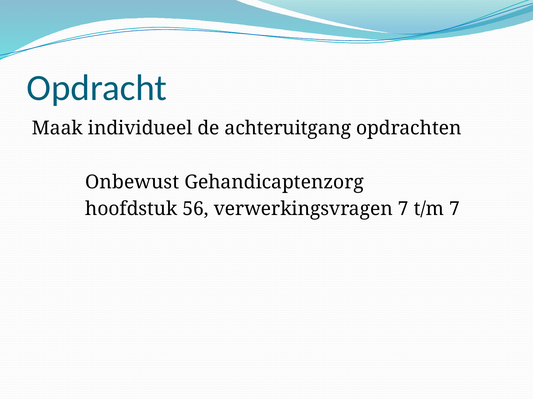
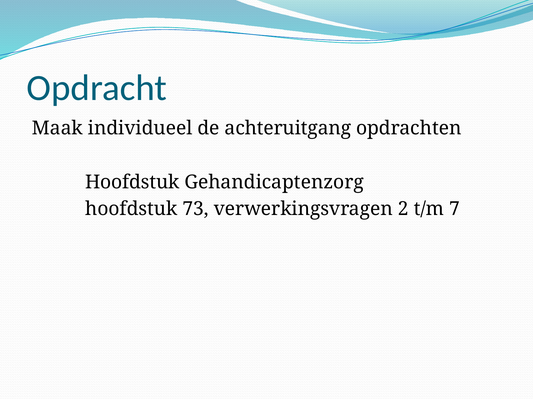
Onbewust: Onbewust -> Hoofdstuk (132, 182)
56: 56 -> 73 (196, 209)
verwerkingsvragen 7: 7 -> 2 (403, 209)
